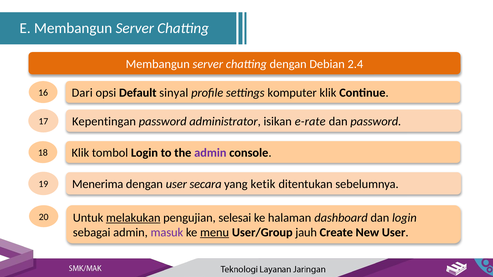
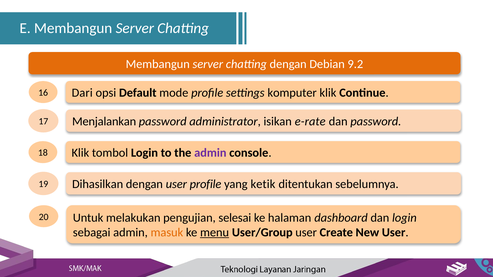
2.4: 2.4 -> 9.2 (355, 64)
sinyal: sinyal -> mode (174, 93)
Kepentingan: Kepentingan -> Menjalankan (104, 122)
Menerima: Menerima -> Dihasilkan (98, 184)
user secara: secara -> profile (206, 184)
melakukan underline: present -> none (133, 218)
masuk colour: purple -> orange (167, 233)
User/Group jauh: jauh -> user (306, 233)
